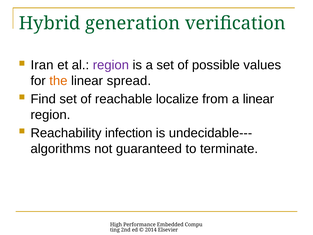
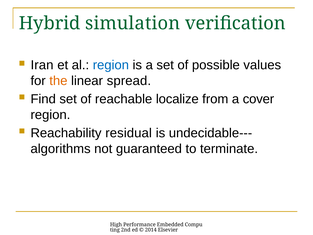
generation: generation -> simulation (133, 23)
region colour: purple -> blue (111, 65)
a linear: linear -> cover (258, 99)
infection: infection -> residual (129, 133)
